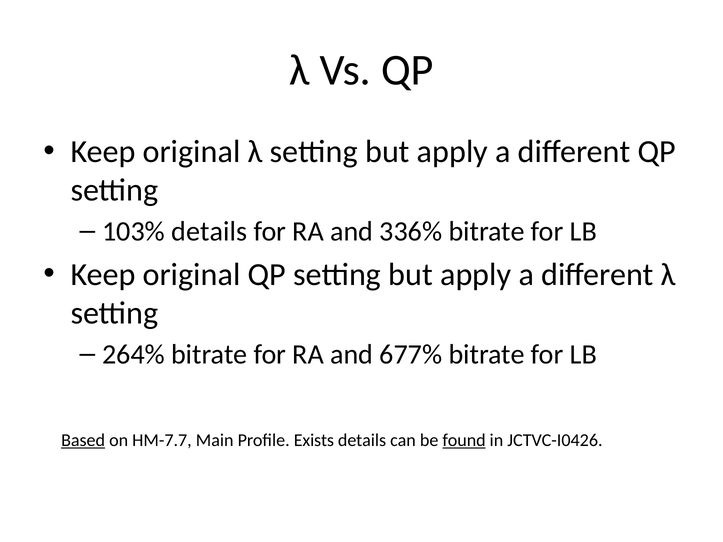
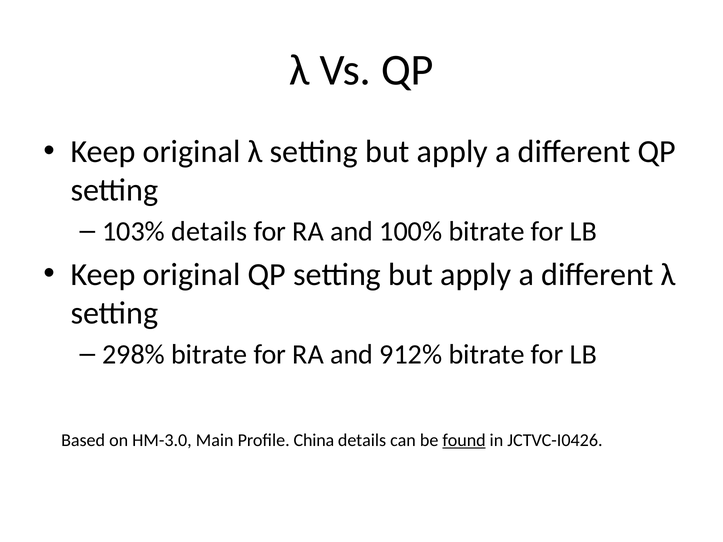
336%: 336% -> 100% (411, 232)
264%: 264% -> 298% (134, 355)
677%: 677% -> 912% (411, 355)
Based underline: present -> none (83, 441)
HM-7.7: HM-7.7 -> HM-3.0 (162, 441)
Exists: Exists -> China (314, 441)
